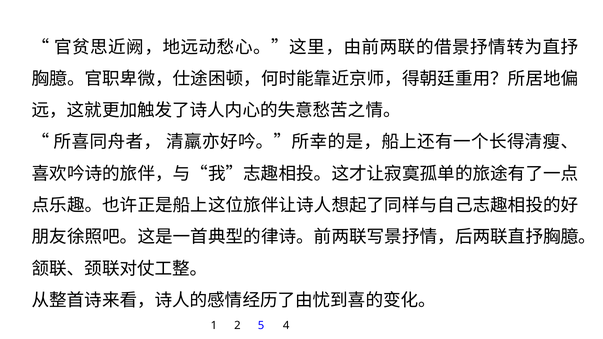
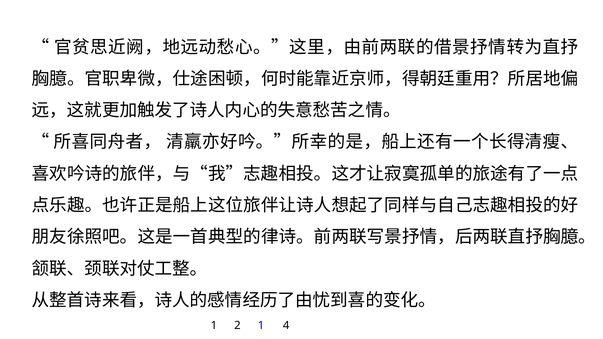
2 5: 5 -> 1 (261, 326)
